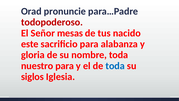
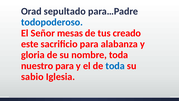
pronuncie: pronuncie -> sepultado (65, 11)
todopoderoso colour: red -> blue (52, 22)
nacido: nacido -> creado (127, 33)
siglos: siglos -> sabio (32, 76)
